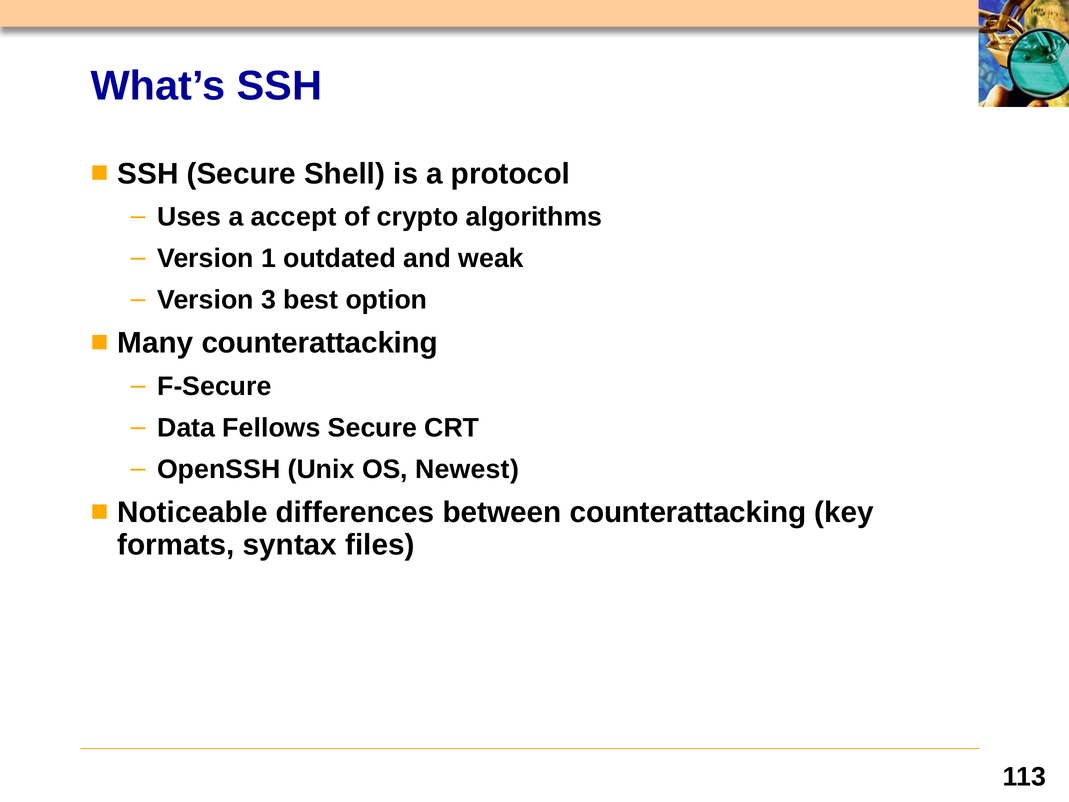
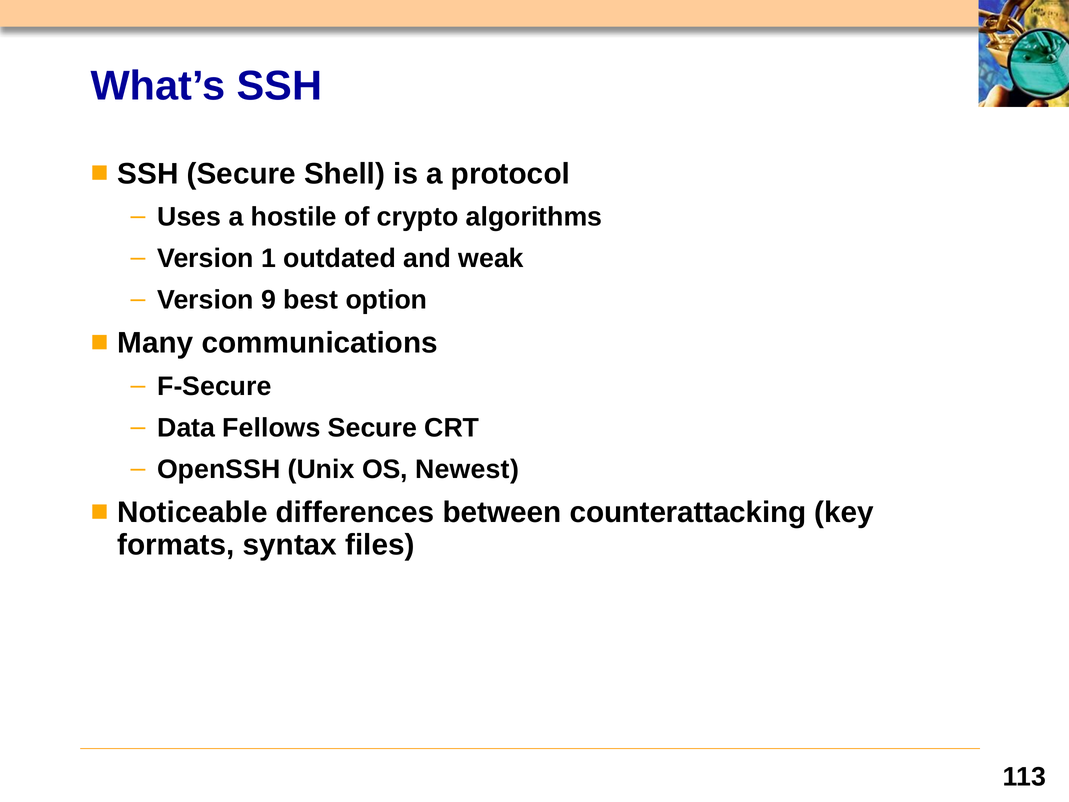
accept: accept -> hostile (294, 217)
3: 3 -> 9 (268, 300)
Many counterattacking: counterattacking -> communications (320, 343)
